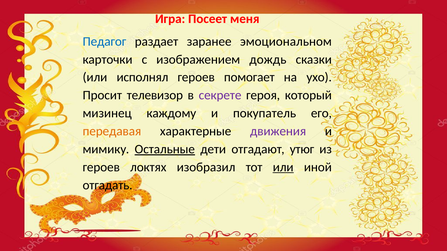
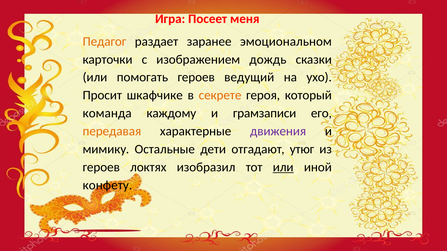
Педагог colour: blue -> orange (104, 42)
исполнял: исполнял -> помогать (142, 78)
помогает: помогает -> ведущий (249, 78)
телевизор: телевизор -> шкафчике (155, 95)
секрете colour: purple -> orange (220, 95)
мизинец: мизинец -> команда (107, 113)
покупатель: покупатель -> грамзаписи (265, 113)
Остальные underline: present -> none (165, 149)
отгадать: отгадать -> конфету (107, 185)
